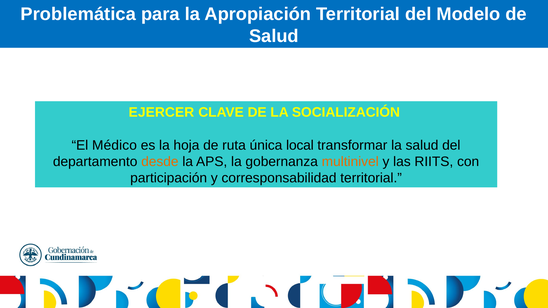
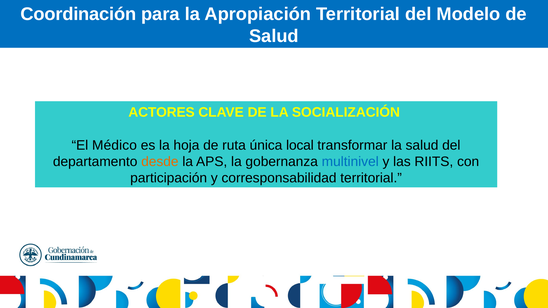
Problemática: Problemática -> Coordinación (78, 14)
EJERCER: EJERCER -> ACTORES (162, 113)
multinivel colour: orange -> blue (350, 162)
